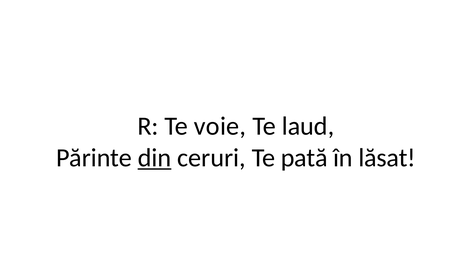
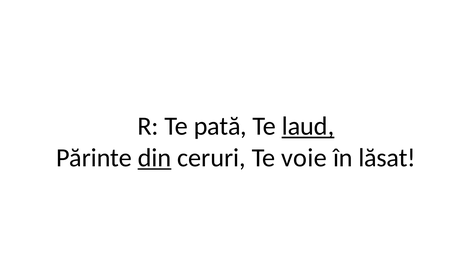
voie: voie -> pată (220, 126)
laud underline: none -> present (308, 126)
pată: pată -> voie (304, 157)
